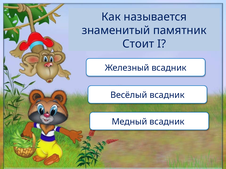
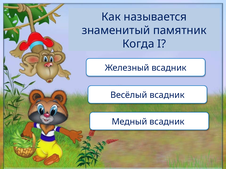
Стоит: Стоит -> Когда (138, 44)
